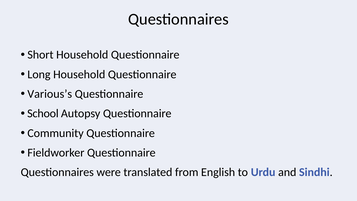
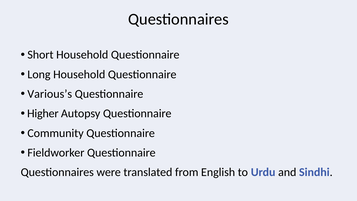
School: School -> Higher (43, 113)
